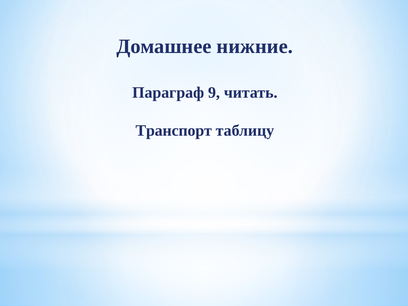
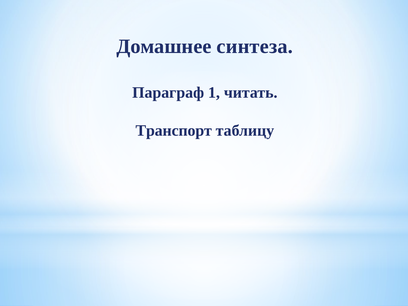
нижние: нижние -> синтеза (255, 47)
9: 9 -> 1 (214, 92)
